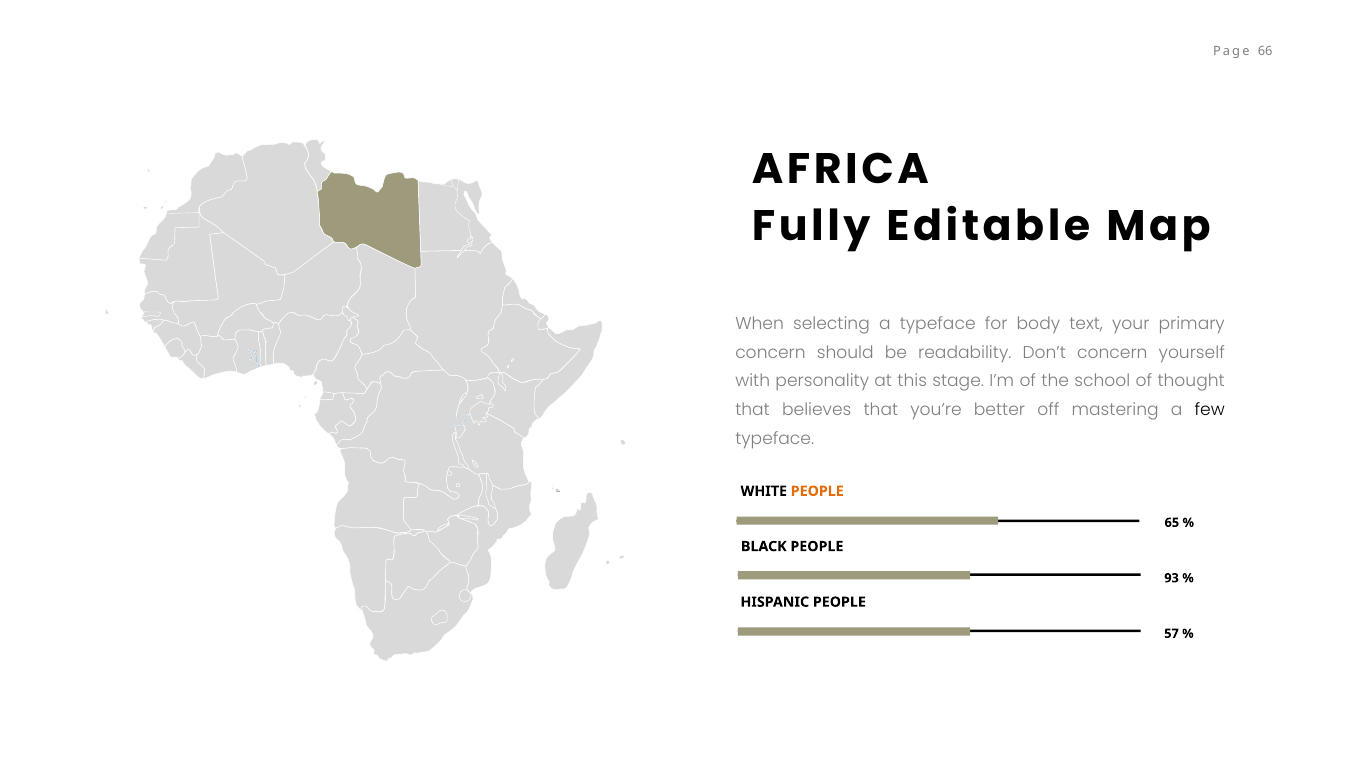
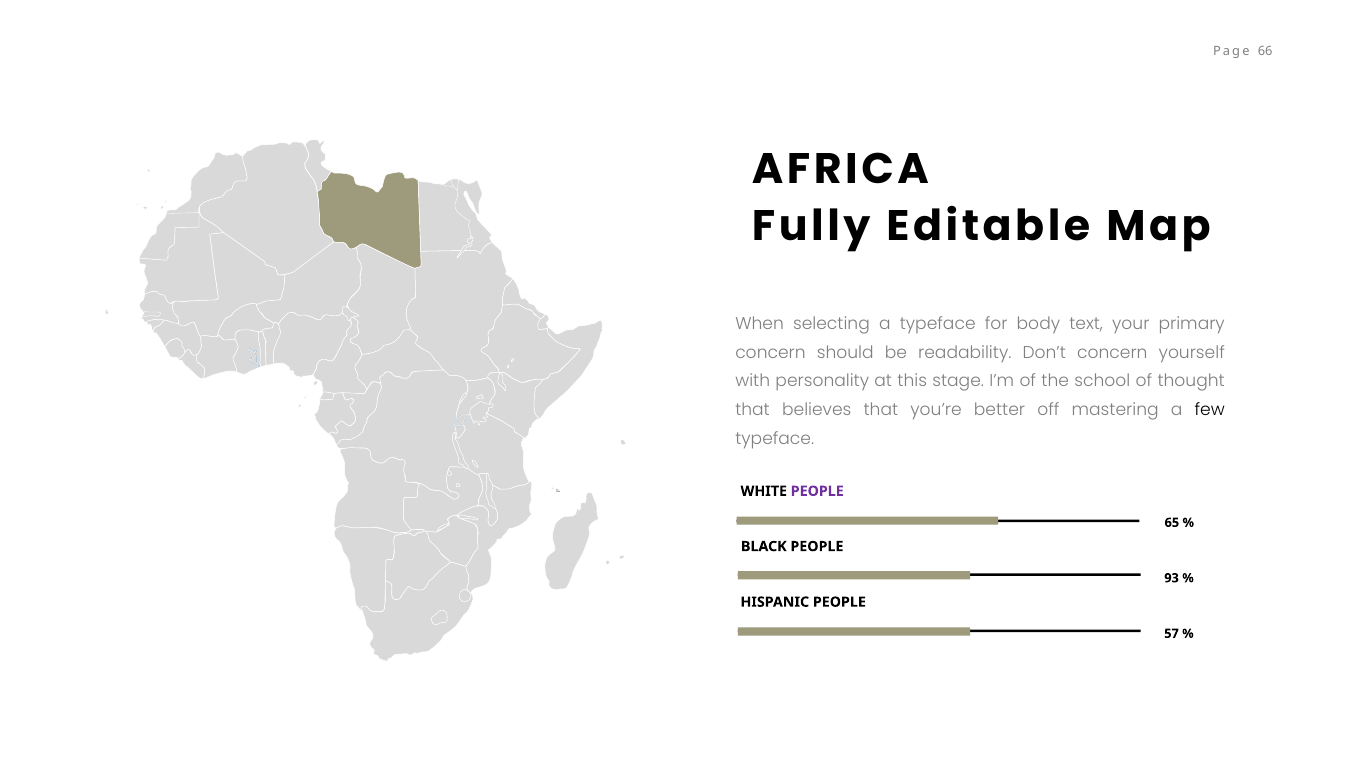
PEOPLE colour: orange -> purple (817, 492)
